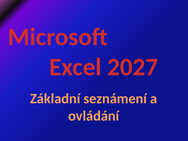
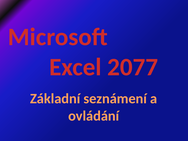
2027: 2027 -> 2077 (133, 67)
